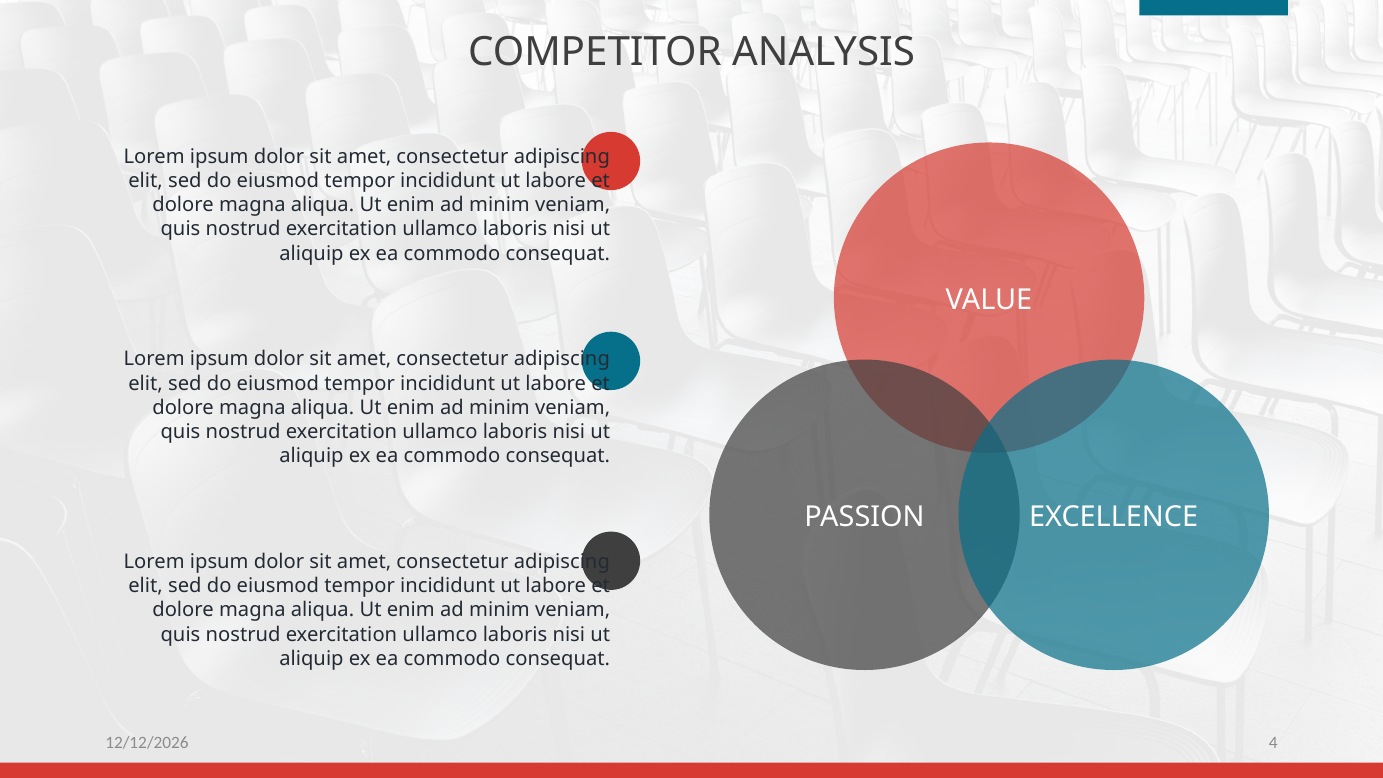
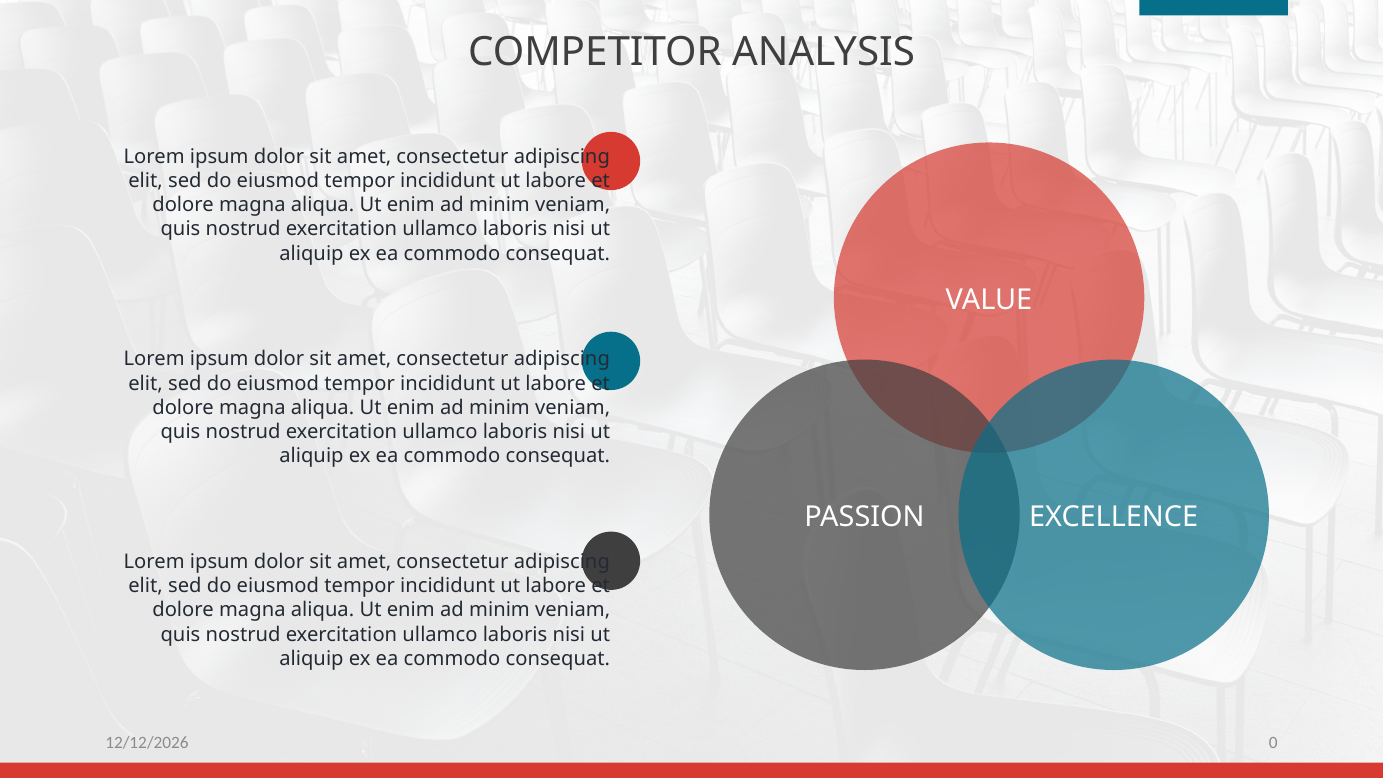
4: 4 -> 0 (1273, 743)
